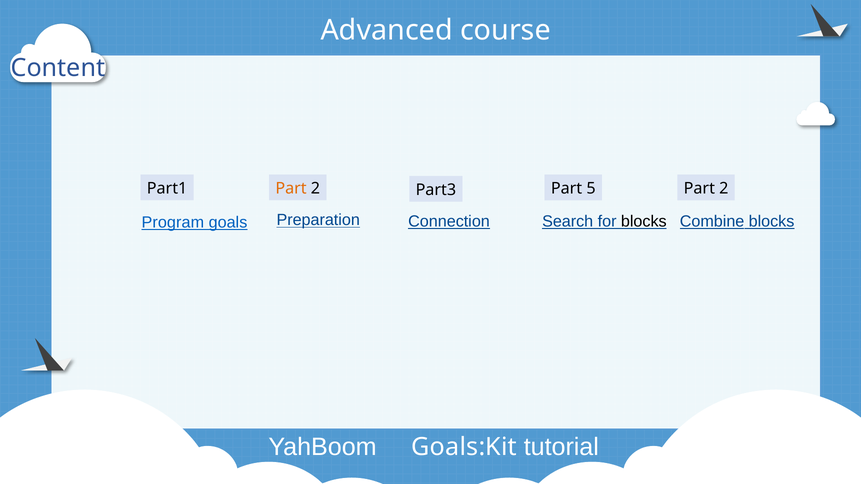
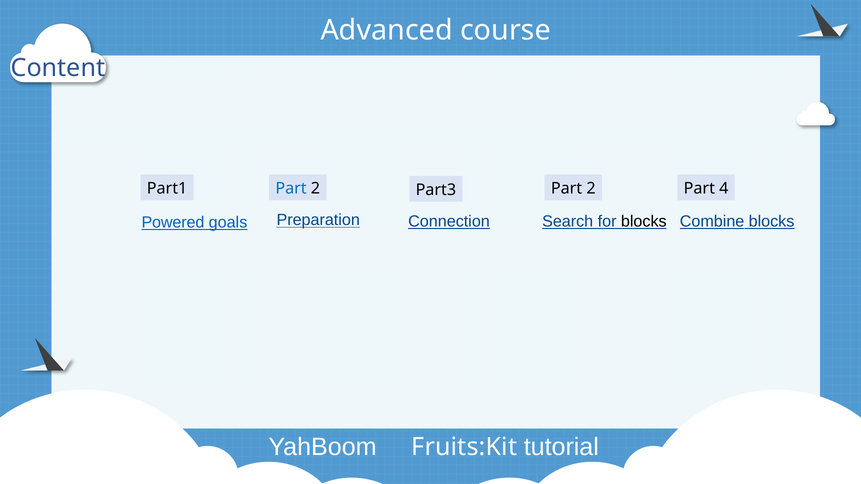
Part colour: orange -> blue (291, 189)
5: 5 -> 2 (591, 189)
2: 2 -> 4 (724, 189)
Program: Program -> Powered (173, 222)
Goals:Kit: Goals:Kit -> Fruits:Kit (464, 447)
